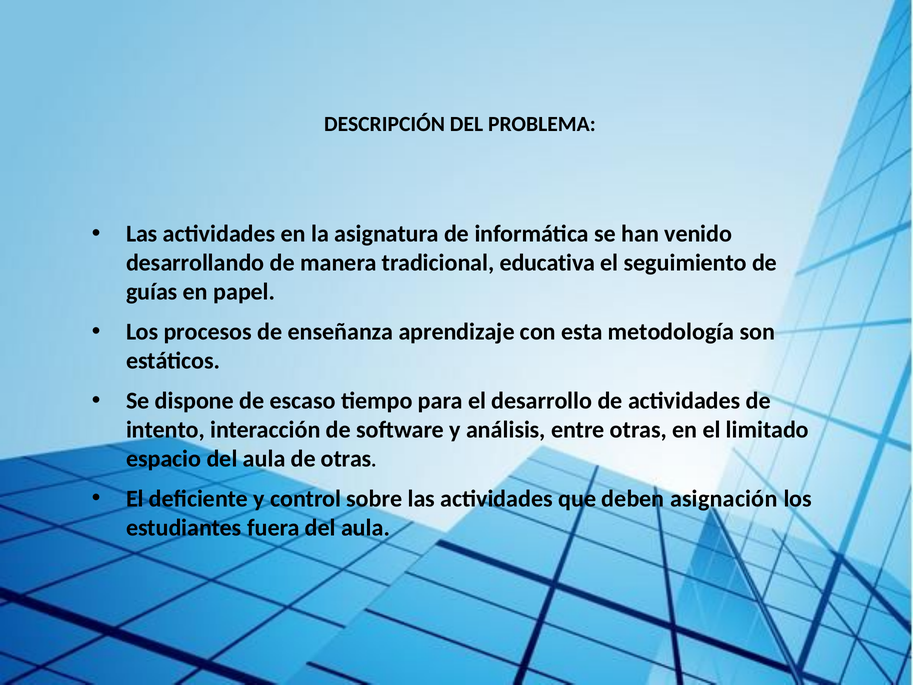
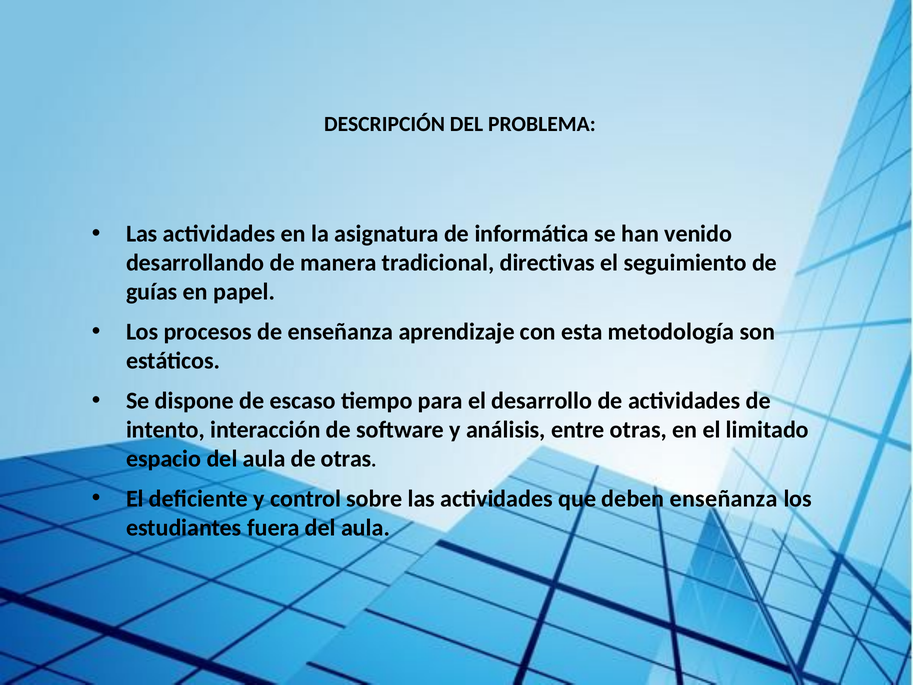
educativa: educativa -> directivas (547, 263)
deben asignación: asignación -> enseñanza (724, 498)
